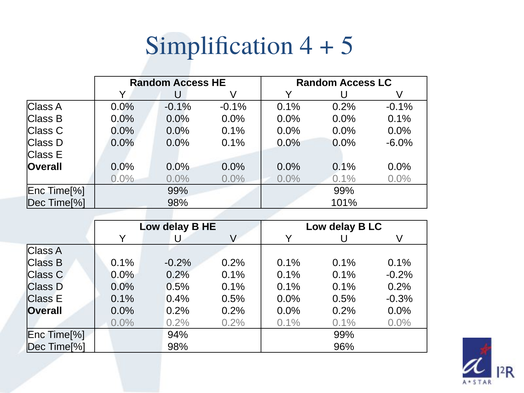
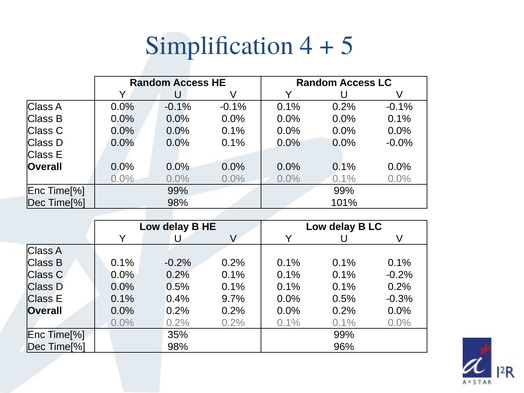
-6.0%: -6.0% -> -0.0% (399, 143)
0.4% 0.5%: 0.5% -> 9.7% (233, 299)
94%: 94% -> 35% (178, 335)
